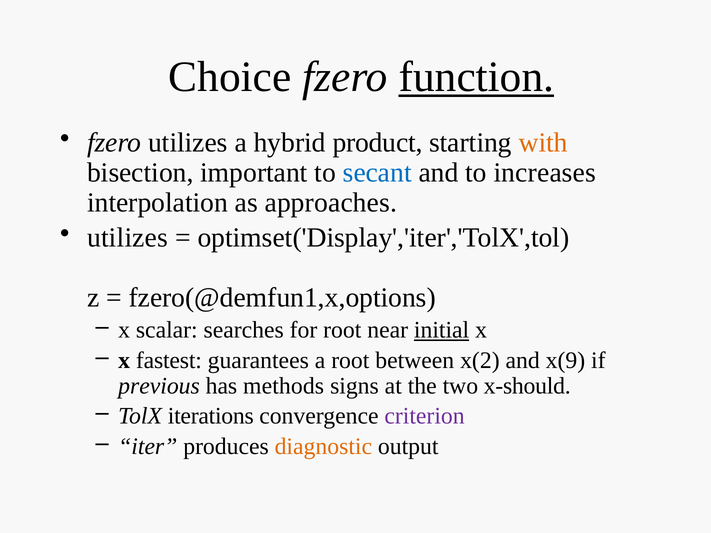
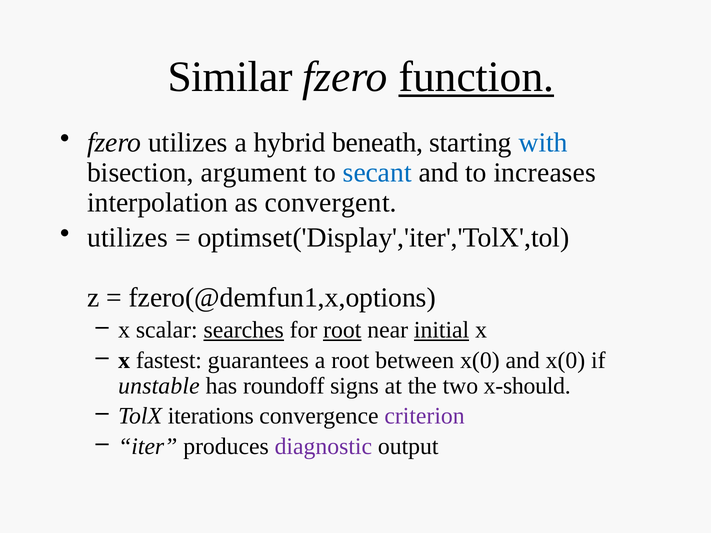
Choice: Choice -> Similar (230, 77)
product: product -> beneath (378, 143)
with colour: orange -> blue (543, 143)
important: important -> argument (254, 173)
approaches: approaches -> convergent (331, 202)
searches underline: none -> present (244, 330)
root underline: none -> present (342, 330)
between x(2: x(2 -> x(0 (480, 360)
and x(9: x(9 -> x(0 (565, 360)
previous: previous -> unstable (159, 386)
methods: methods -> roundoff (284, 386)
diagnostic colour: orange -> purple (323, 447)
